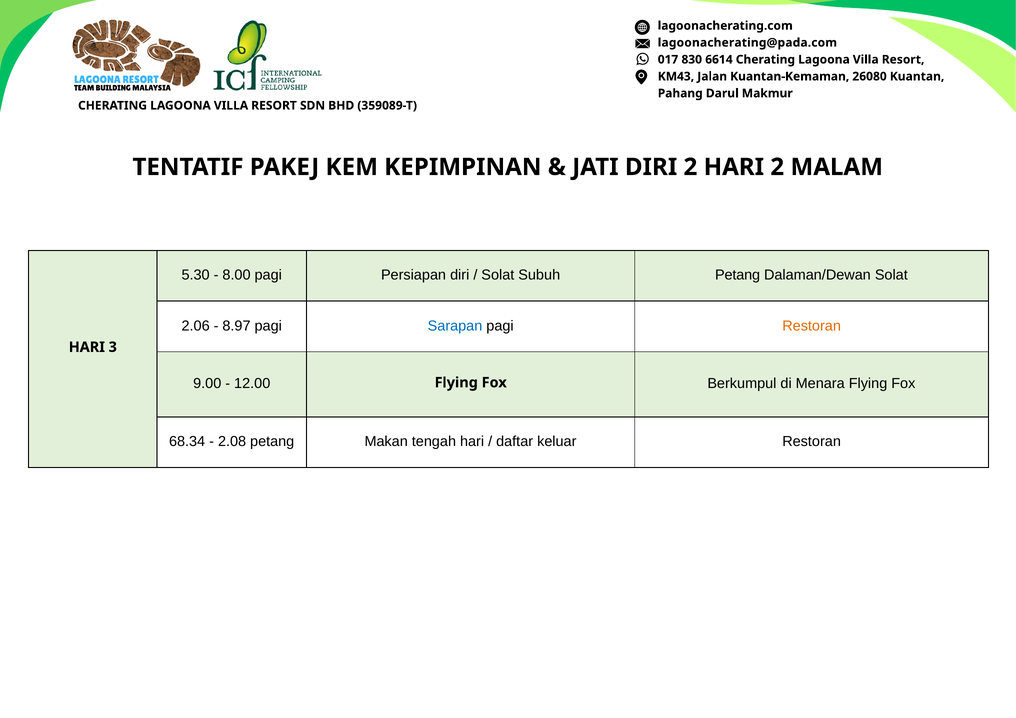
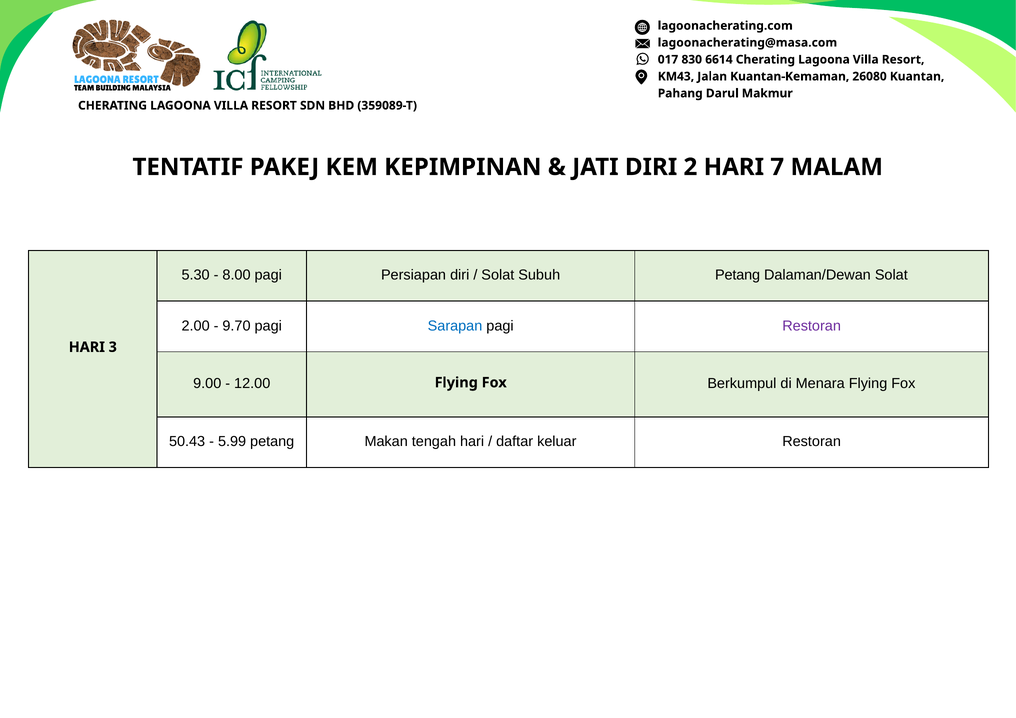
lagoonacherating@pada.com: lagoonacherating@pada.com -> lagoonacherating@masa.com (747, 43)
HARI 2: 2 -> 7 (777, 167)
2.06: 2.06 -> 2.00 (196, 326)
8.97: 8.97 -> 9.70 (237, 326)
Restoran colour: orange -> purple (812, 326)
68.34: 68.34 -> 50.43 (187, 442)
2.08: 2.08 -> 5.99 (232, 442)
